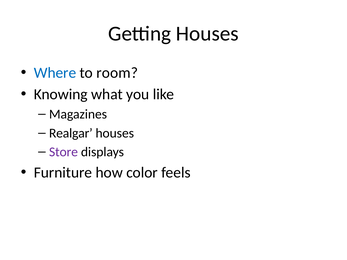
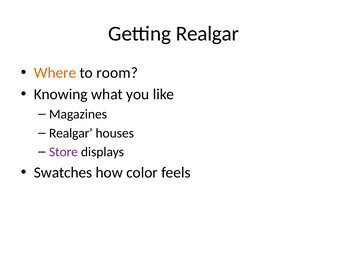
Getting Houses: Houses -> Realgar (207, 34)
Where colour: blue -> orange (55, 73)
Furniture: Furniture -> Swatches (63, 173)
